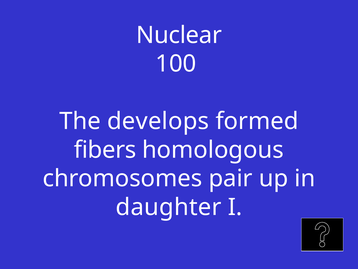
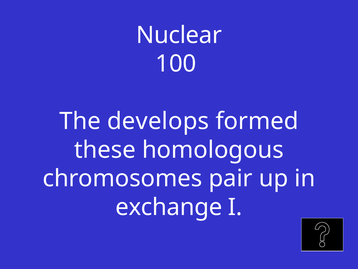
fibers: fibers -> these (105, 150)
daughter: daughter -> exchange (169, 207)
